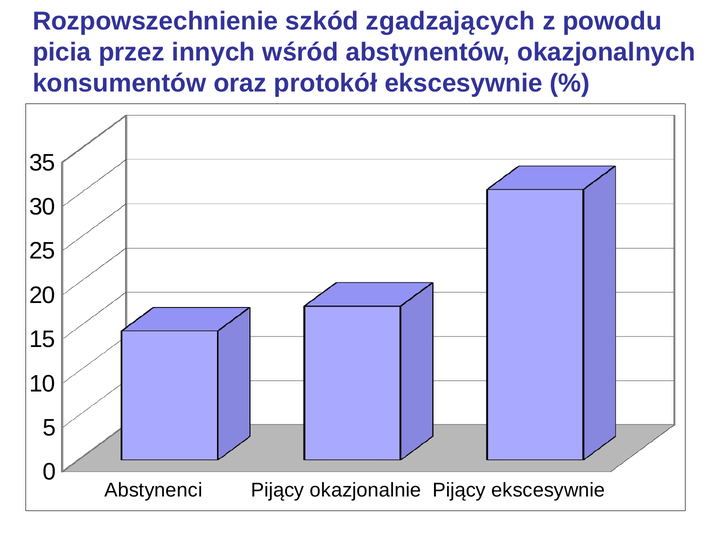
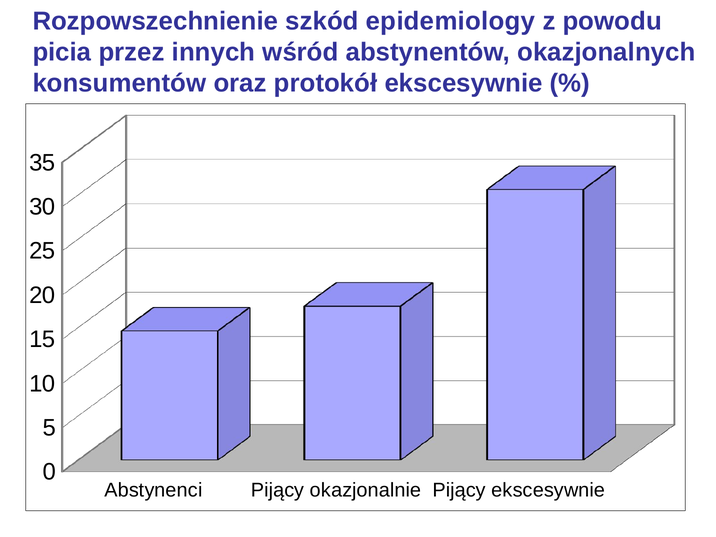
zgadzających: zgadzających -> epidemiology (450, 21)
